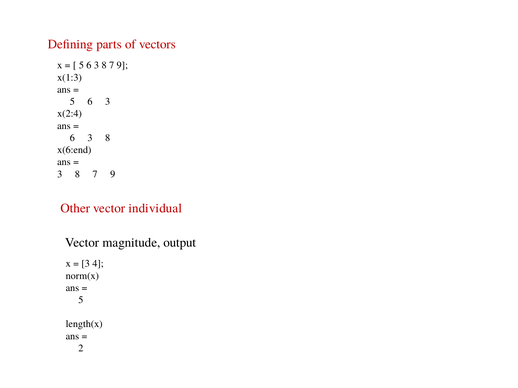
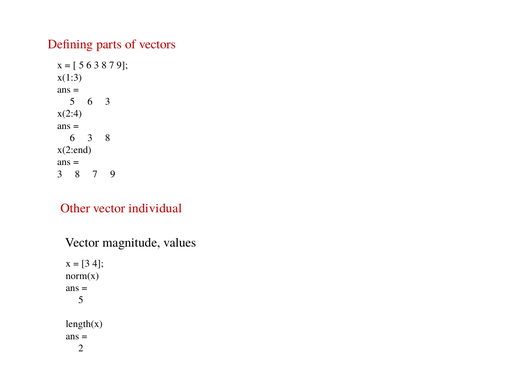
x(6:end: x(6:end -> x(2:end (74, 150)
output: output -> values (180, 243)
